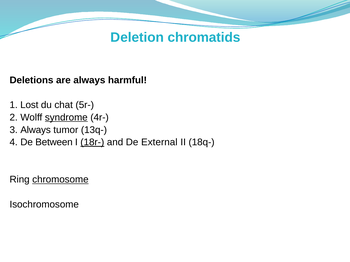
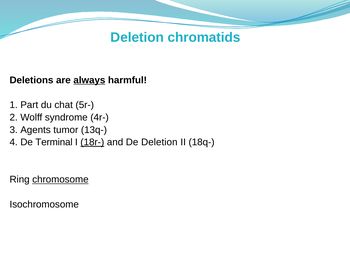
always underline: none -> present (89, 80)
Lost: Lost -> Part (29, 105)
syndrome underline: present -> none (66, 118)
3 Always: Always -> Agents (36, 130)
Between: Between -> Terminal (54, 143)
De External: External -> Deletion (159, 143)
